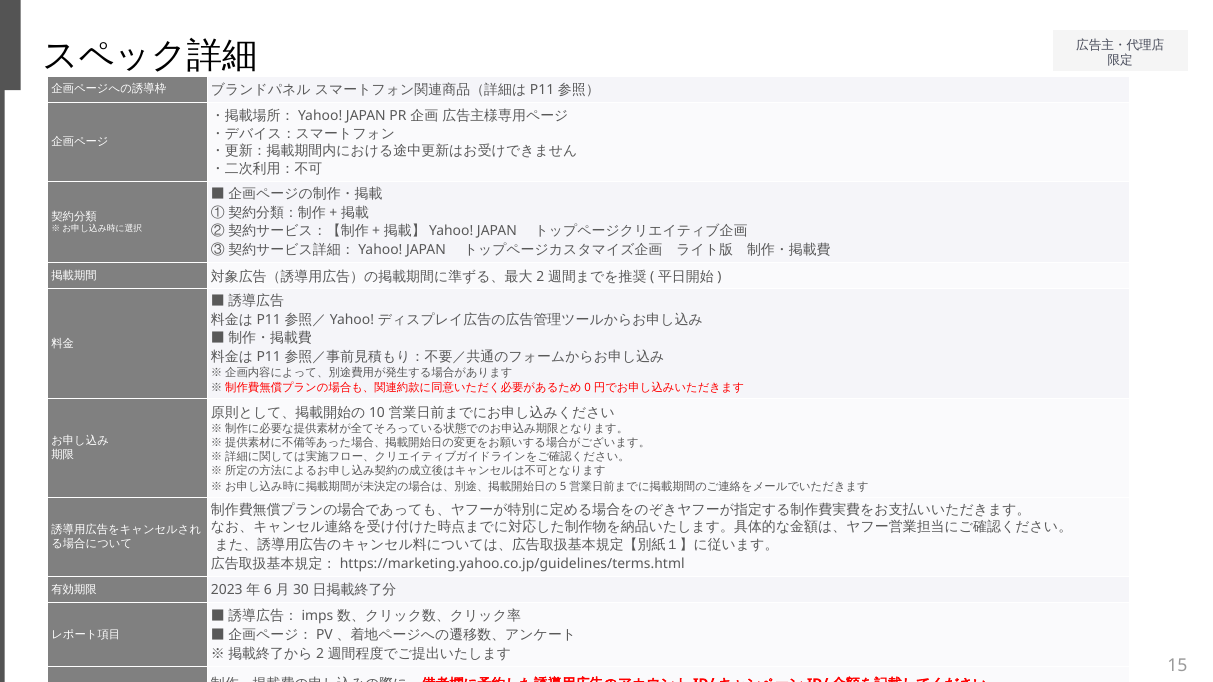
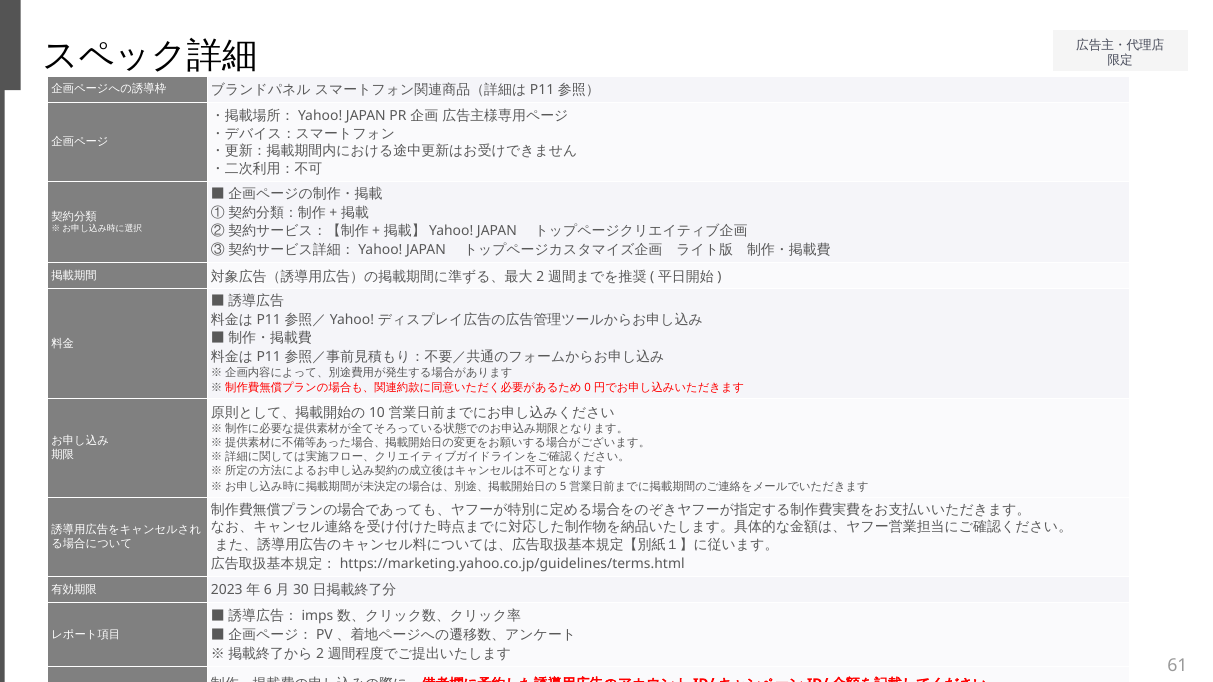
15: 15 -> 61 (1177, 666)
